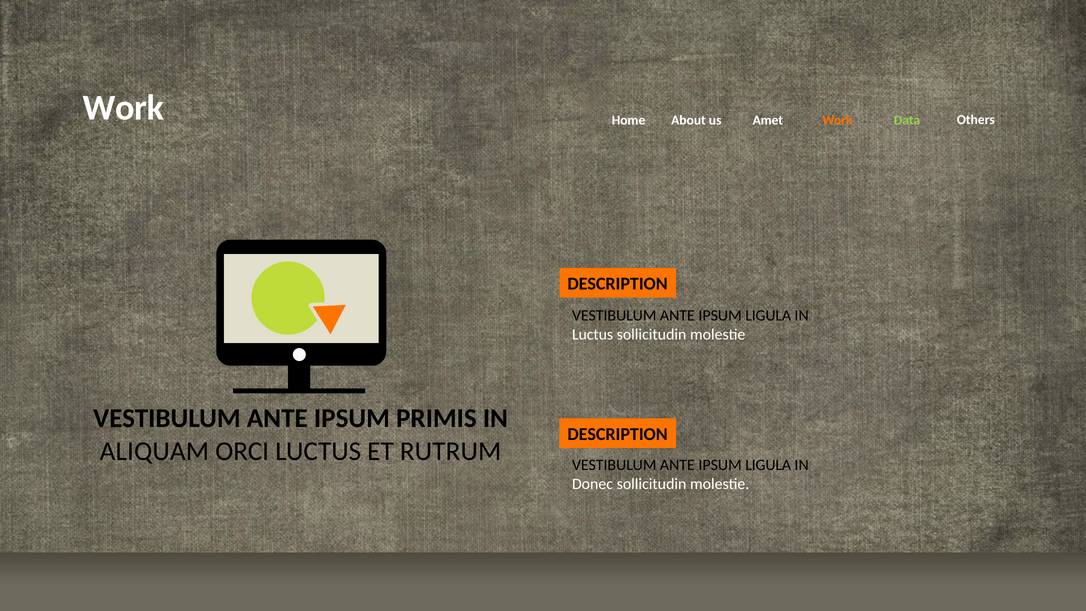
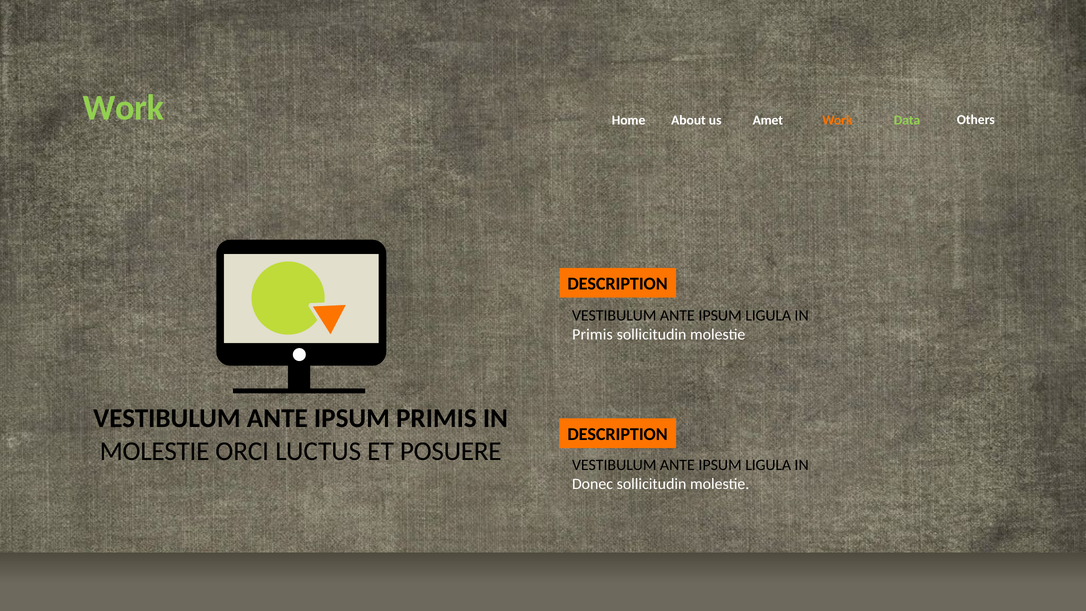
Work colour: white -> light green (123, 108)
Luctus: Luctus -> Primis (592, 334)
ALIQUAM: ALIQUAM -> MOLESTIE (155, 451)
RUTRUM: RUTRUM -> POSUERE (451, 451)
